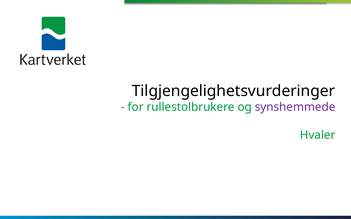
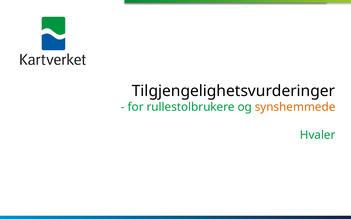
synshemmede colour: purple -> orange (295, 107)
